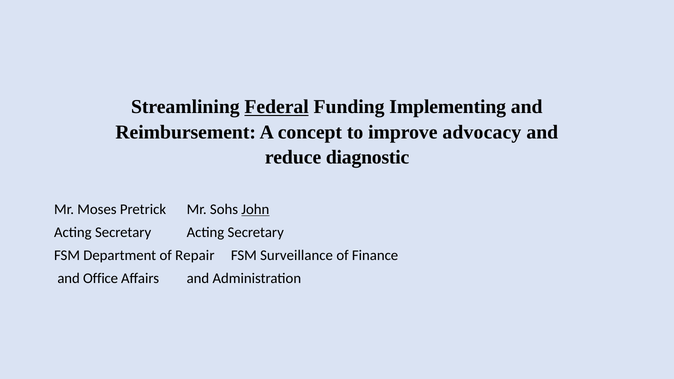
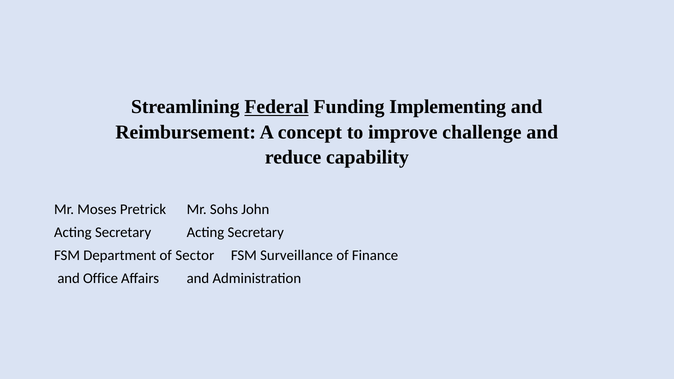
advocacy: advocacy -> challenge (482, 132)
diagnostic: diagnostic -> capability (367, 157)
John underline: present -> none (255, 210)
Repair: Repair -> Sector (195, 255)
